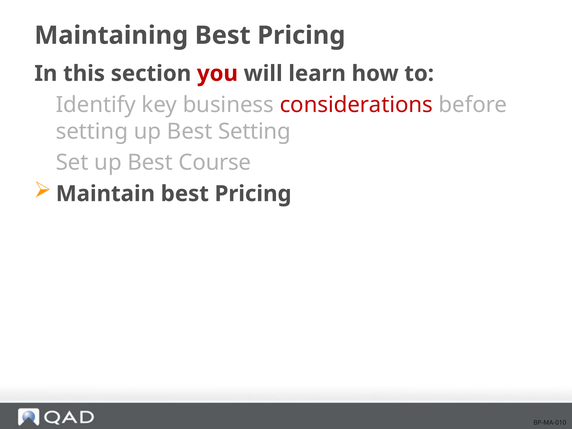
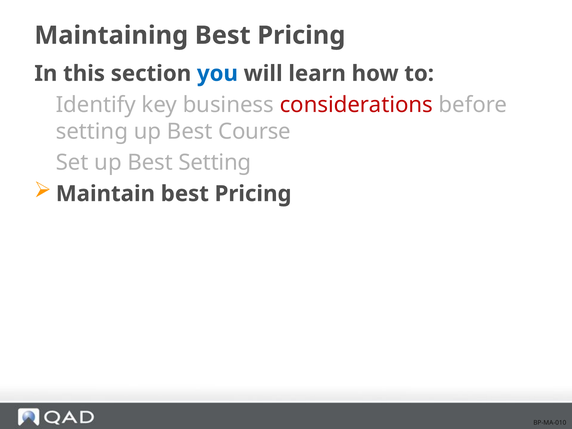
you colour: red -> blue (217, 74)
Best Setting: Setting -> Course (254, 131)
Best Course: Course -> Setting (215, 163)
